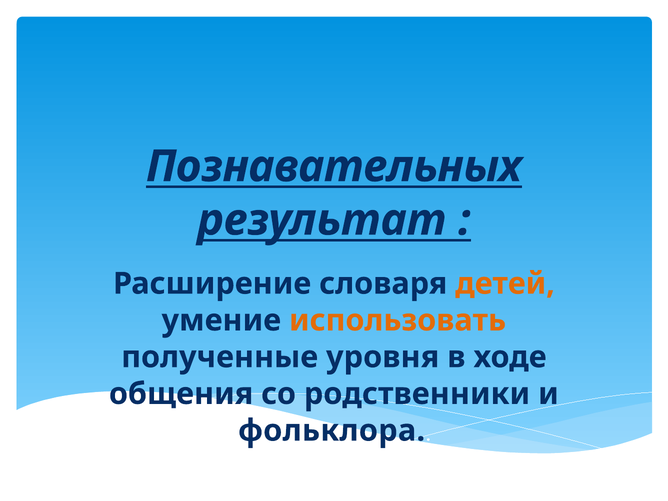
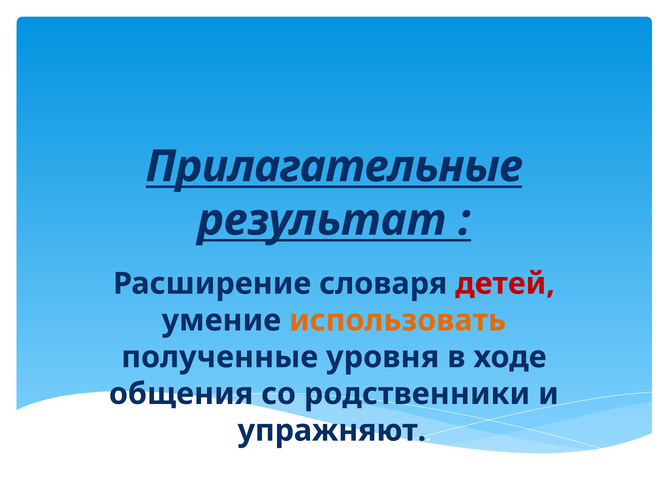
Познавательных: Познавательных -> Прилагательные (334, 167)
детей colour: orange -> red (505, 284)
фольклора: фольклора -> упражняют (332, 431)
